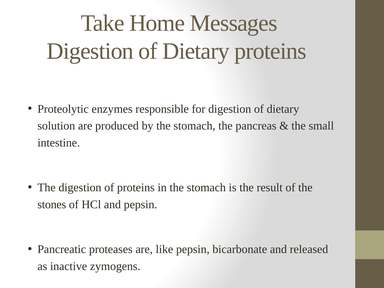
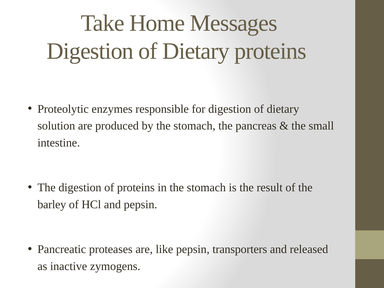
stones: stones -> barley (52, 204)
bicarbonate: bicarbonate -> transporters (240, 249)
